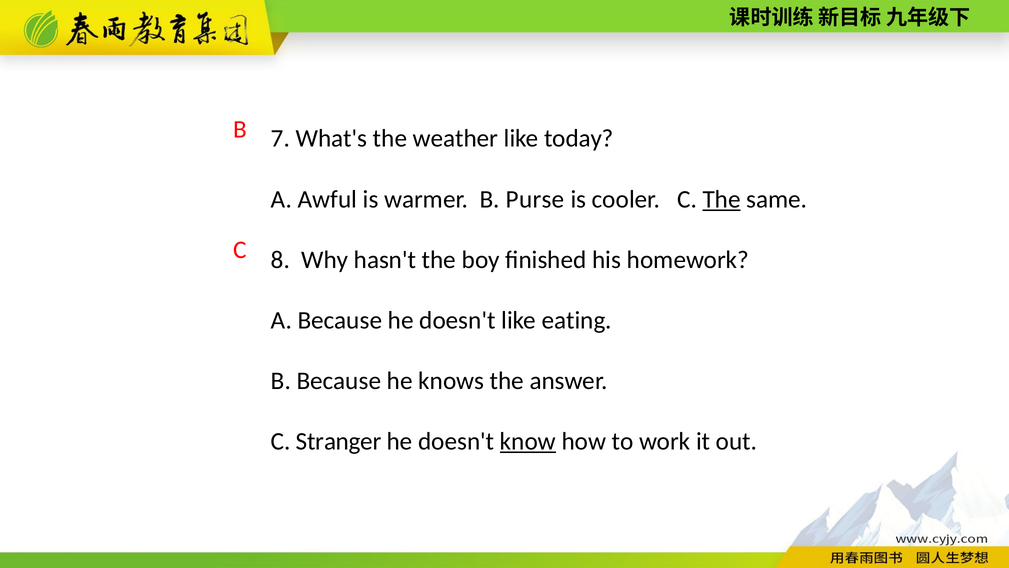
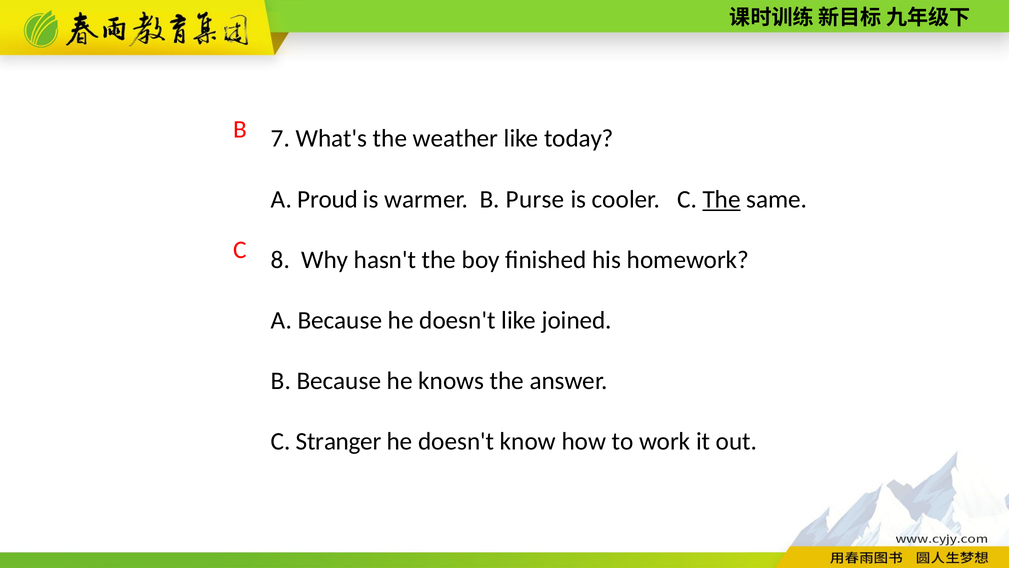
Awful: Awful -> Proud (328, 199)
eating: eating -> joined (577, 320)
know underline: present -> none (528, 441)
